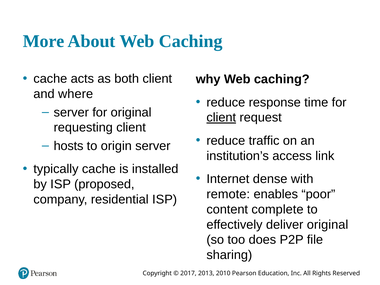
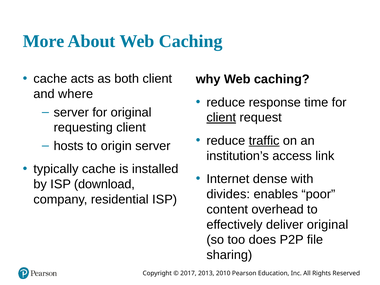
traffic underline: none -> present (264, 141)
proposed: proposed -> download (104, 184)
remote: remote -> divides (228, 194)
complete: complete -> overhead (278, 209)
